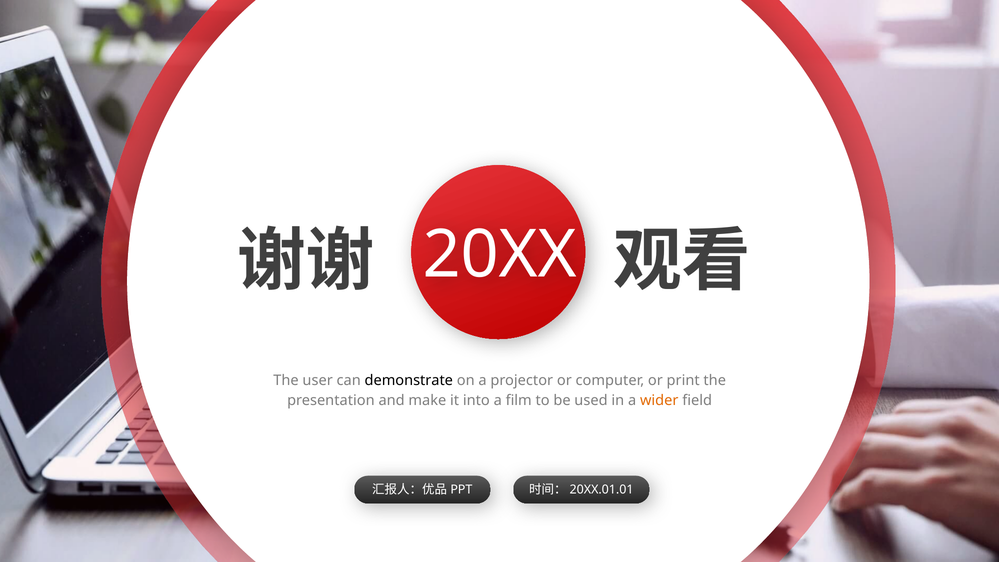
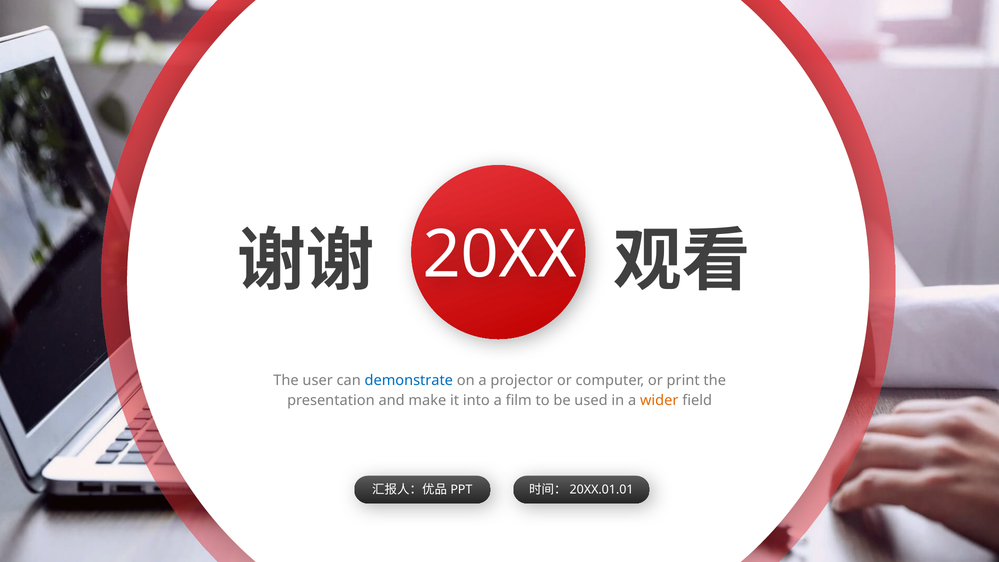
demonstrate colour: black -> blue (409, 381)
